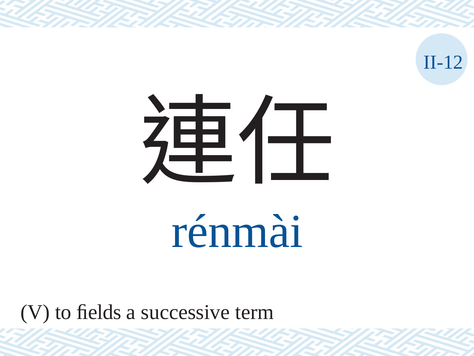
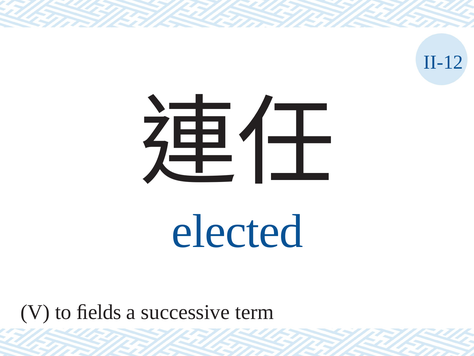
rénmài: rénmài -> elected (237, 231)
